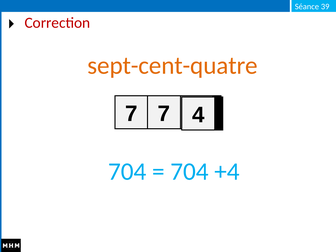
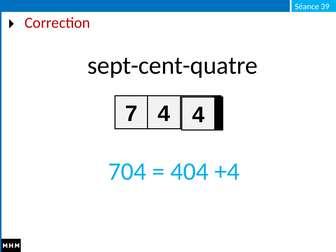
sept-cent-quatre colour: orange -> black (173, 66)
7 7: 7 -> 4 (164, 114)
704: 704 -> 404 (189, 171)
